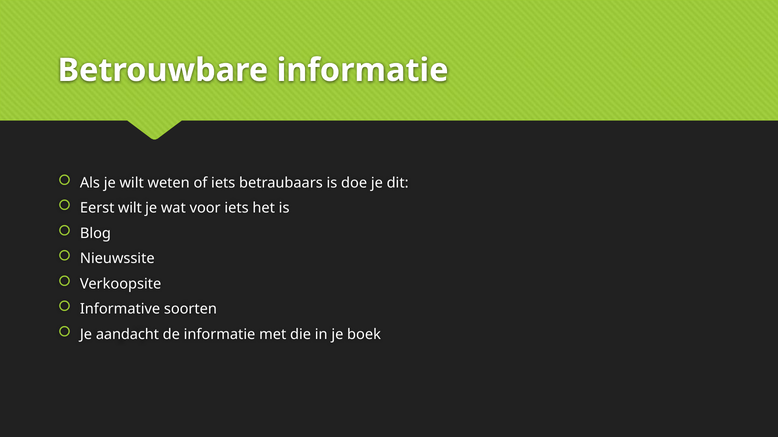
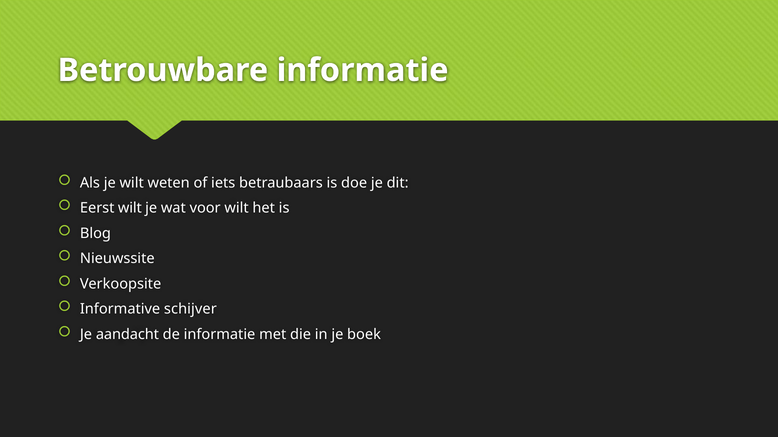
voor iets: iets -> wilt (237, 208)
soorten: soorten -> schijver (190, 309)
